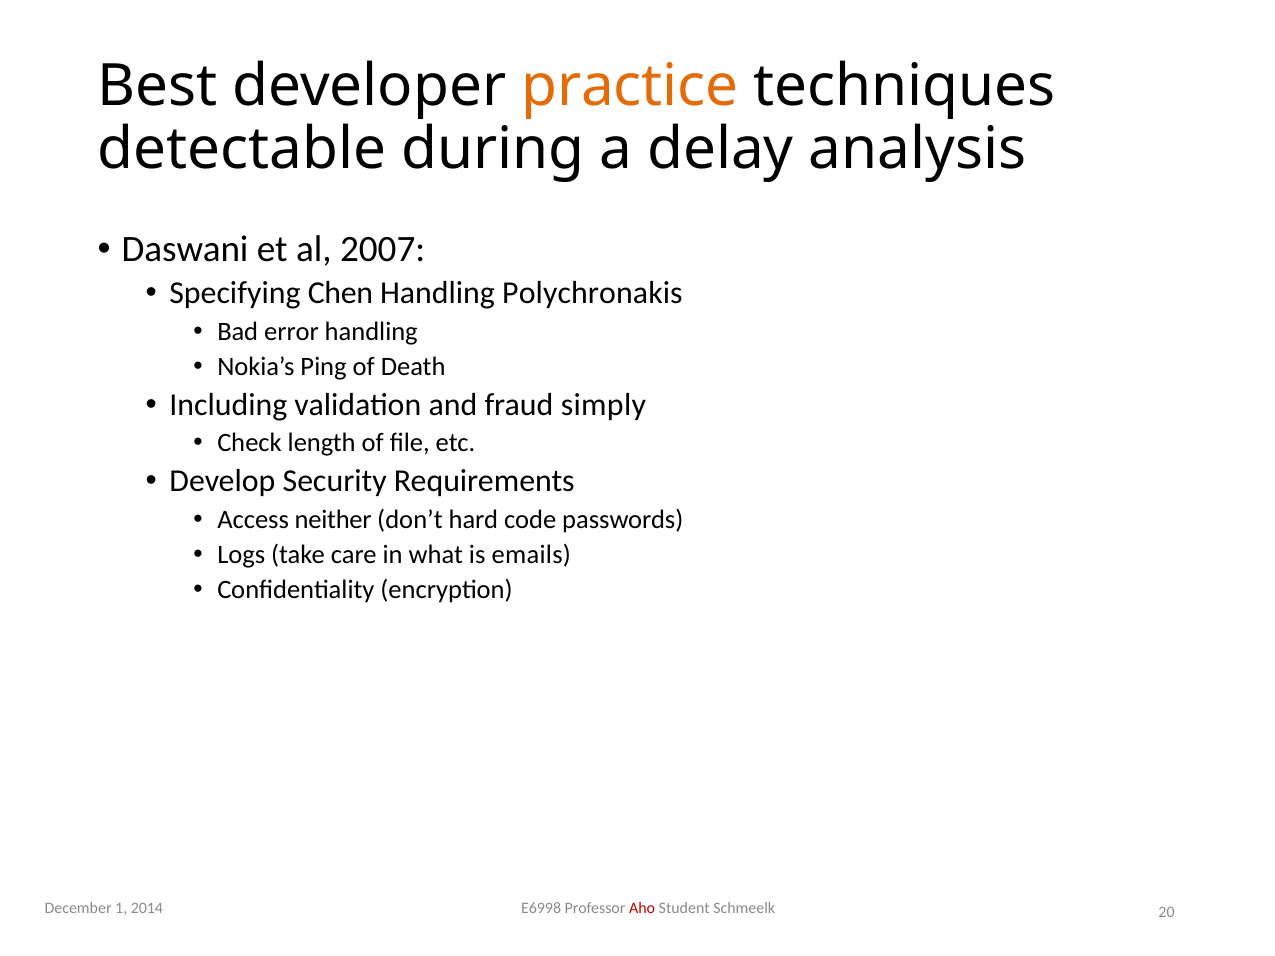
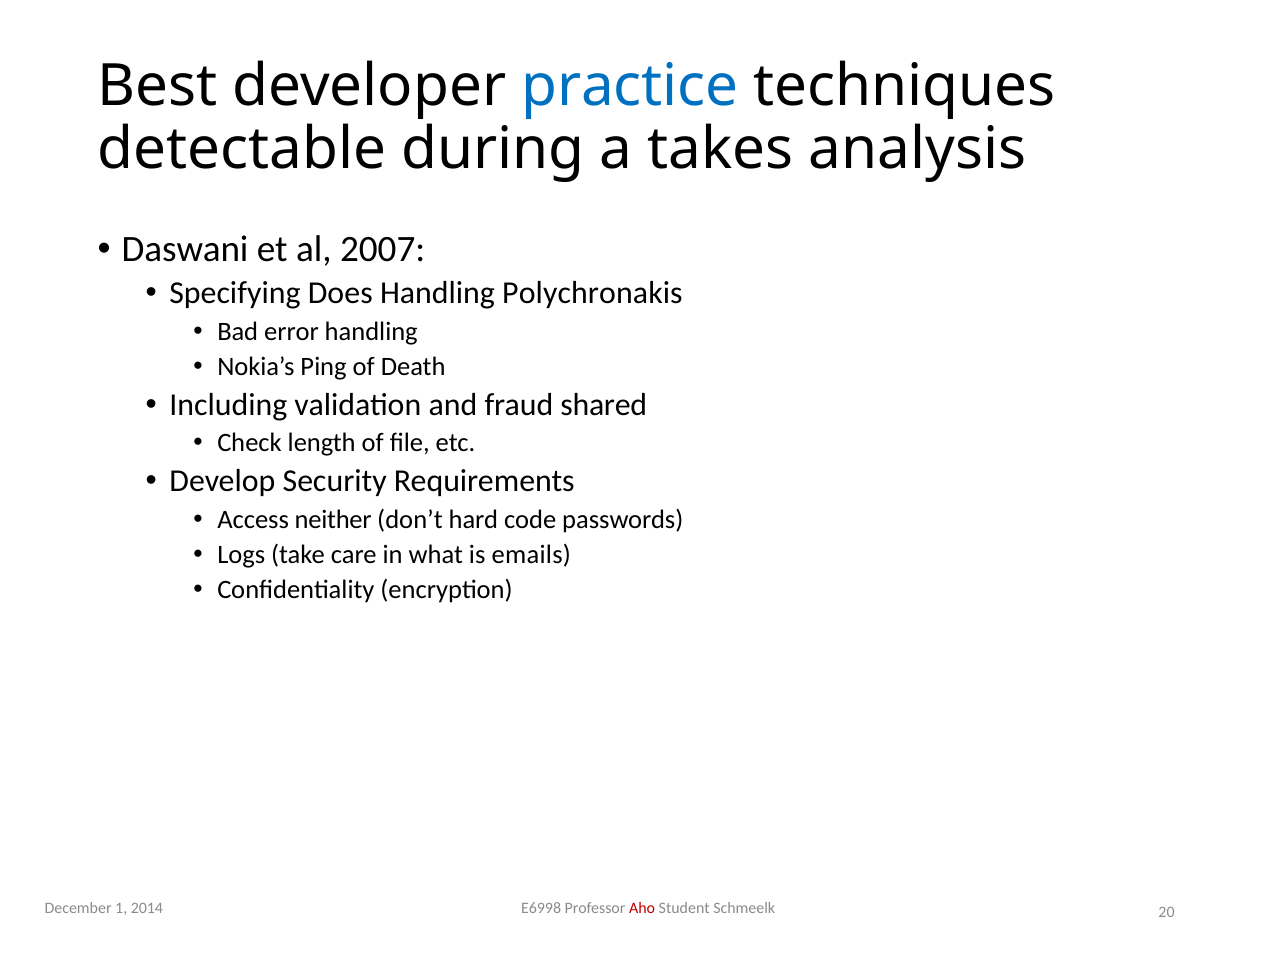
practice colour: orange -> blue (630, 86)
delay: delay -> takes (721, 149)
Chen: Chen -> Does (340, 293)
simply: simply -> shared (604, 405)
